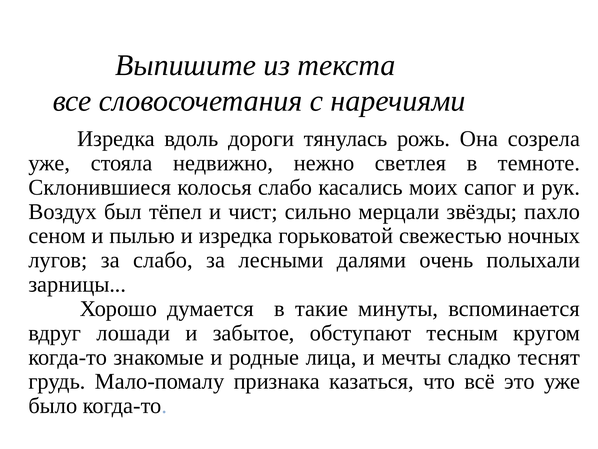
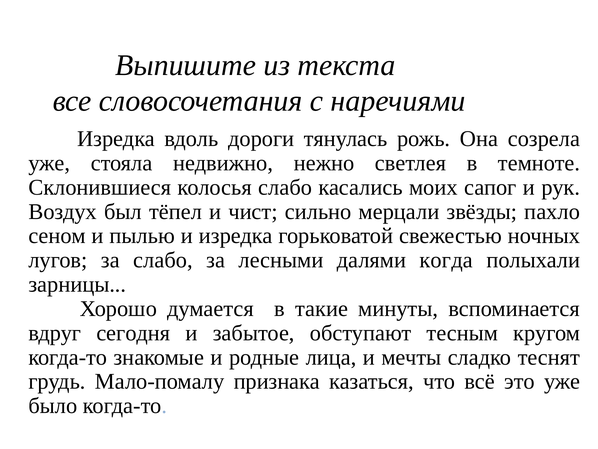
очень: очень -> когда (446, 260)
лошади: лошади -> сегодня (133, 333)
